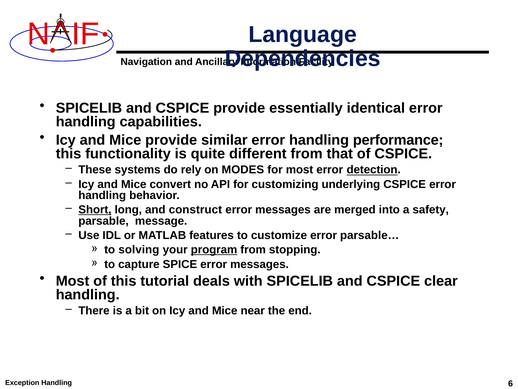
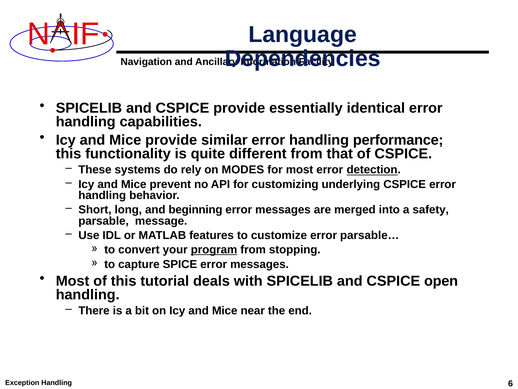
convert: convert -> prevent (170, 184)
Short underline: present -> none (95, 210)
construct: construct -> beginning (196, 210)
solving: solving -> convert (139, 250)
clear: clear -> open (441, 281)
